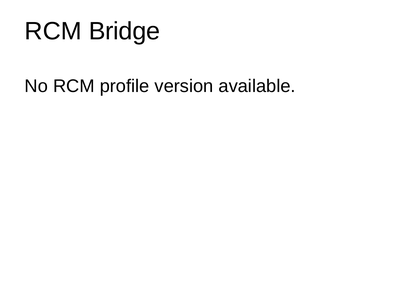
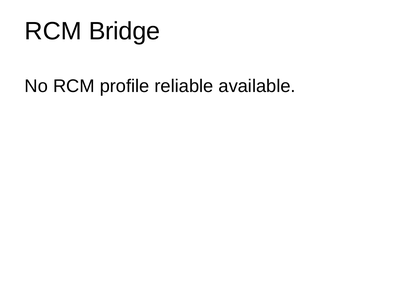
version: version -> reliable (184, 86)
